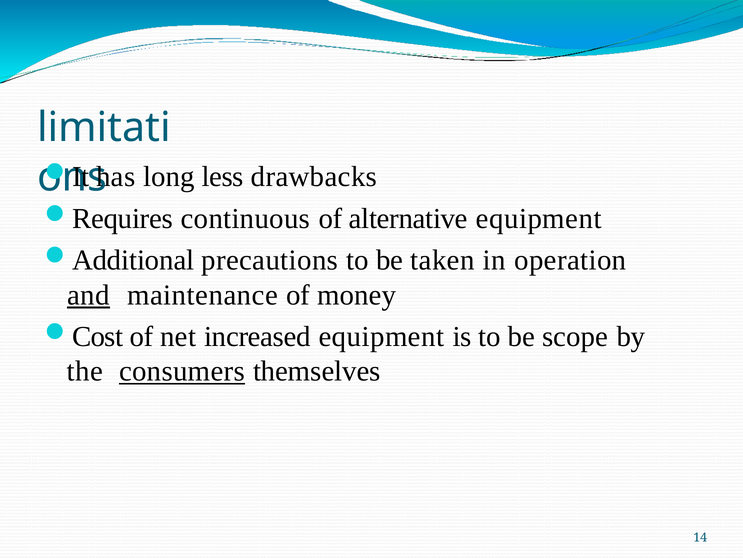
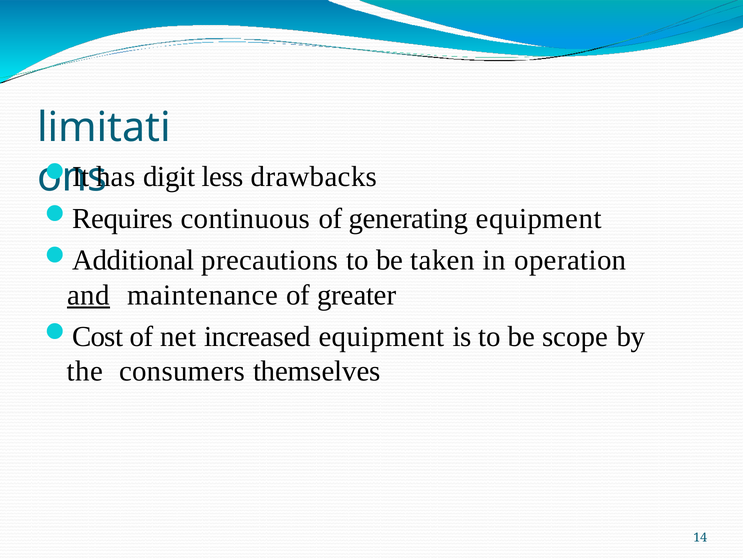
long: long -> digit (169, 177)
alternative: alternative -> generating (408, 218)
money: money -> greater (357, 295)
consumers underline: present -> none (182, 371)
